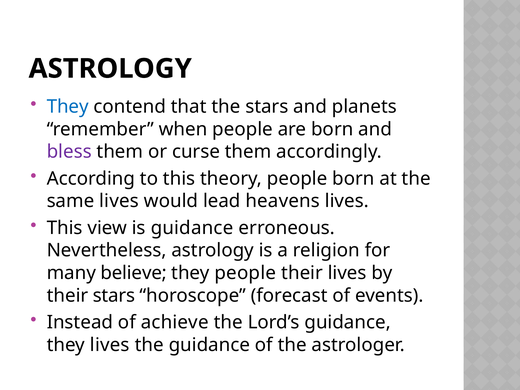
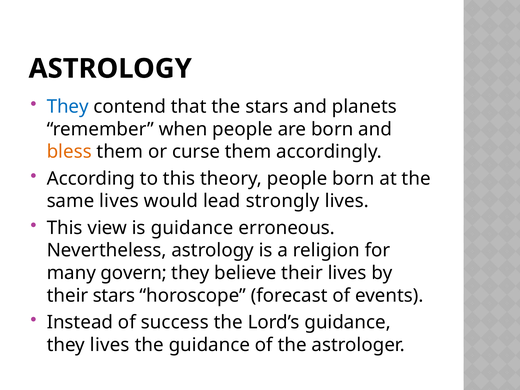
bless colour: purple -> orange (69, 152)
heavens: heavens -> strongly (283, 201)
believe: believe -> govern (134, 273)
they people: people -> believe (245, 273)
achieve: achieve -> success (175, 322)
